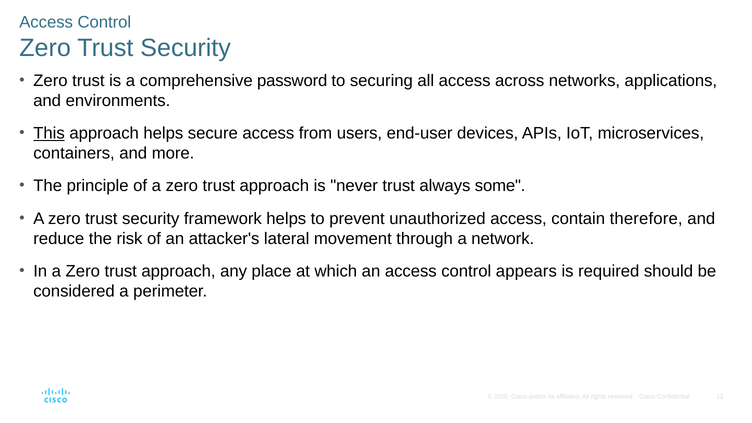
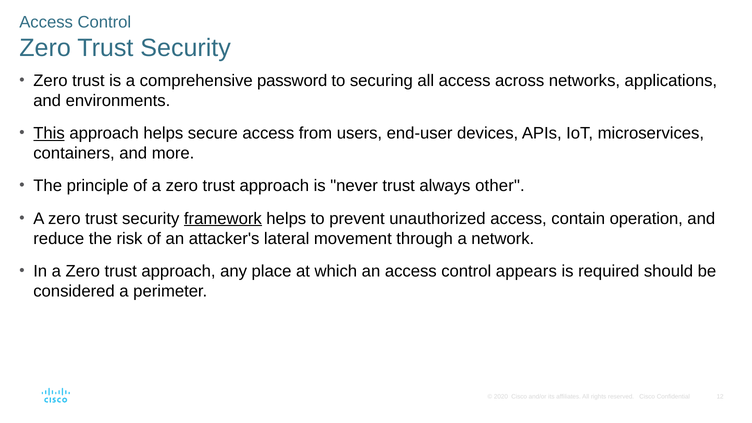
some: some -> other (500, 186)
framework underline: none -> present (223, 219)
therefore: therefore -> operation (646, 219)
